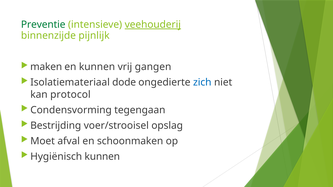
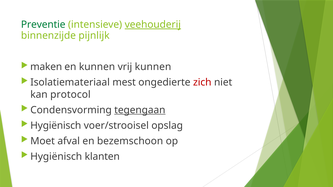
vrij gangen: gangen -> kunnen (153, 67)
dode: dode -> mest (124, 83)
zich colour: blue -> red (202, 83)
tegengaan underline: none -> present (140, 110)
Bestrijding: Bestrijding -> Hygiënisch (56, 126)
schoonmaken: schoonmaken -> bezemschoon (130, 141)
Hygiënisch kunnen: kunnen -> klanten (102, 157)
